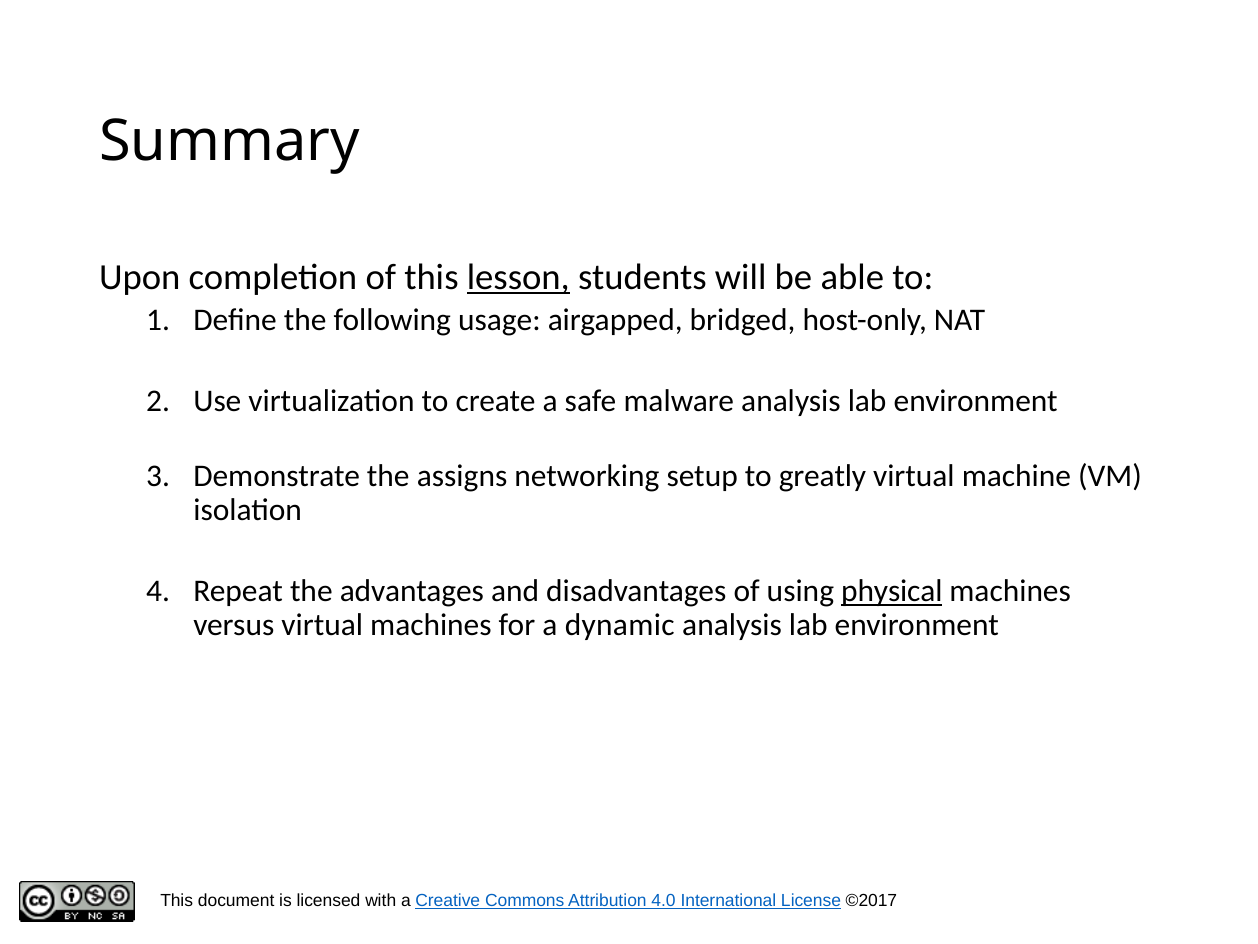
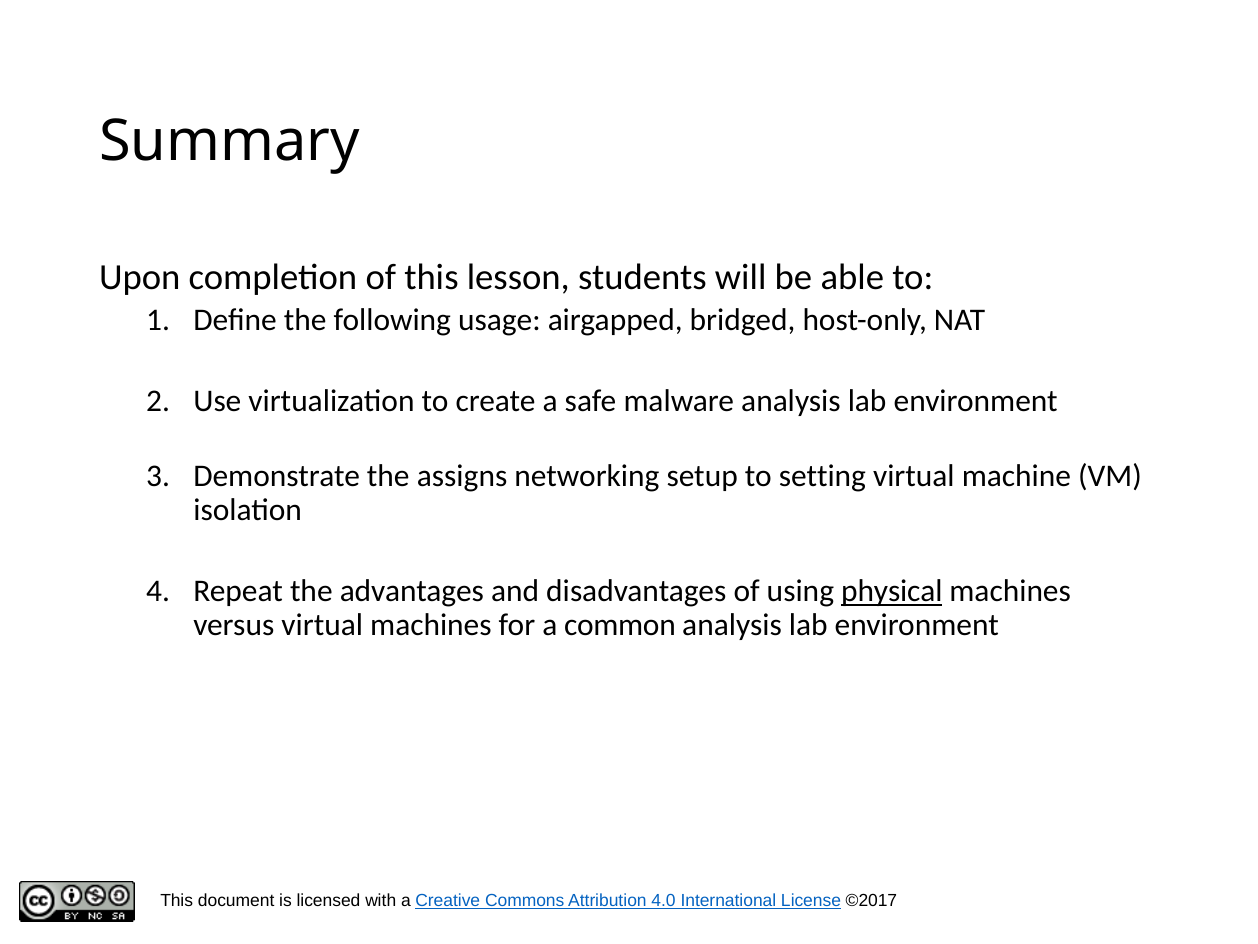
lesson underline: present -> none (518, 277)
greatly: greatly -> setting (822, 476)
dynamic: dynamic -> common (620, 625)
